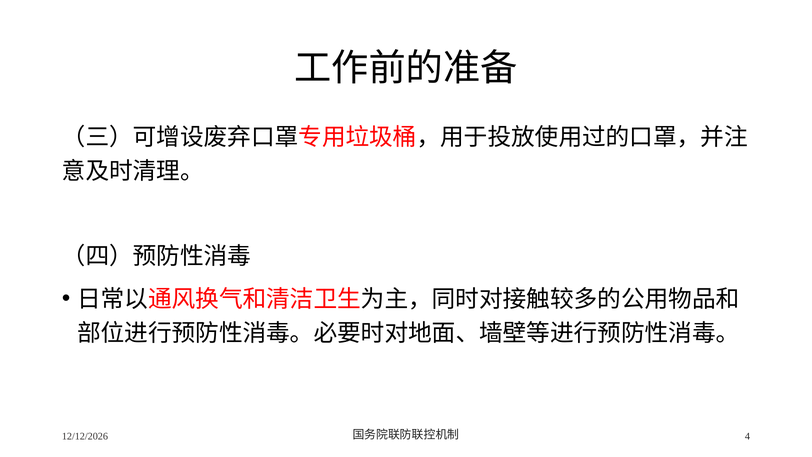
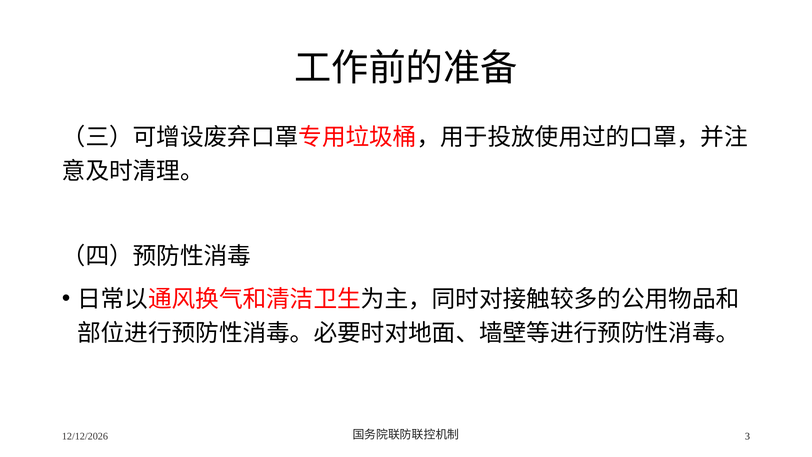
4: 4 -> 3 (748, 436)
